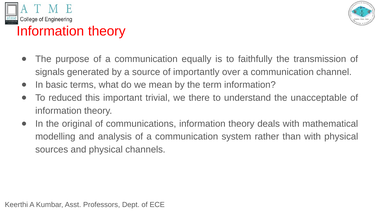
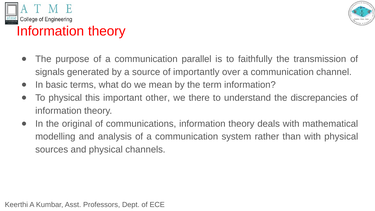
equally: equally -> parallel (197, 59)
To reduced: reduced -> physical (65, 98)
trivial: trivial -> other (158, 98)
unacceptable: unacceptable -> discrepancies (319, 98)
